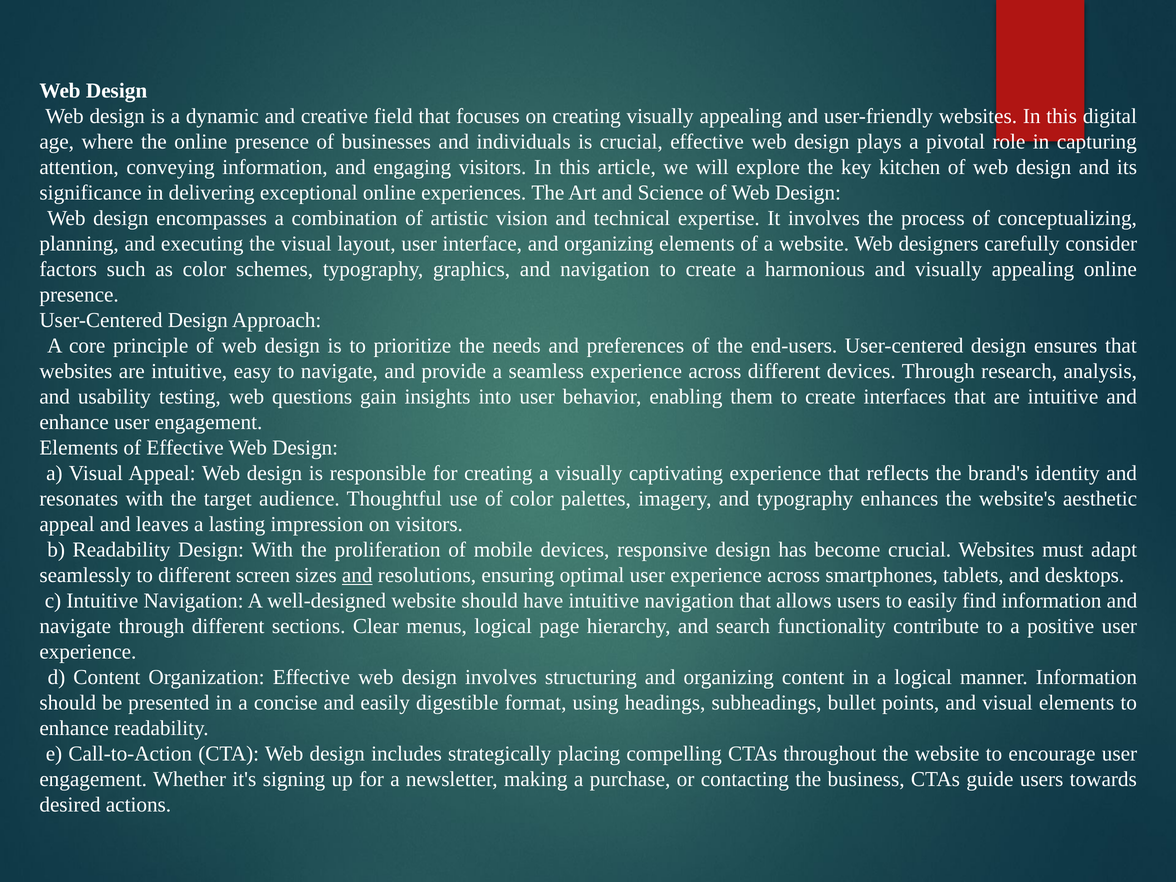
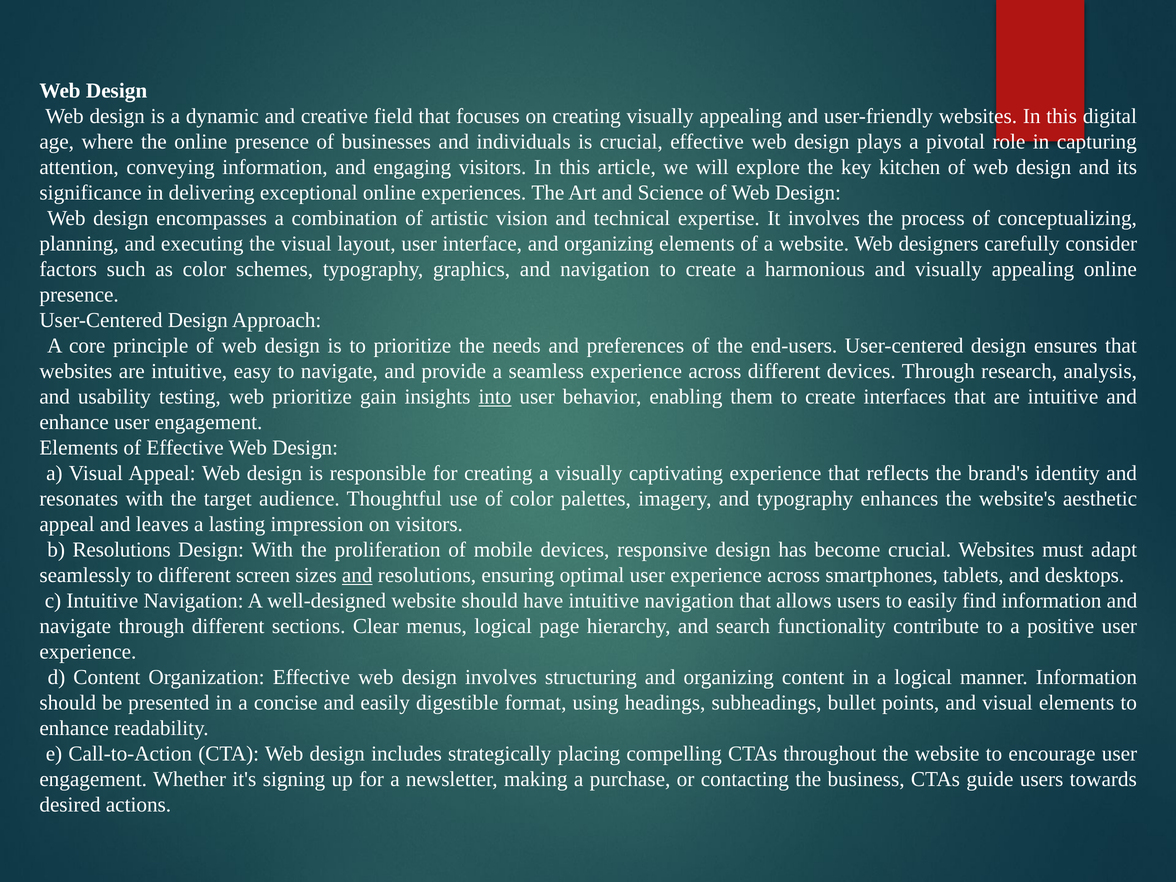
web questions: questions -> prioritize (312, 397)
into underline: none -> present (495, 397)
b Readability: Readability -> Resolutions (122, 550)
